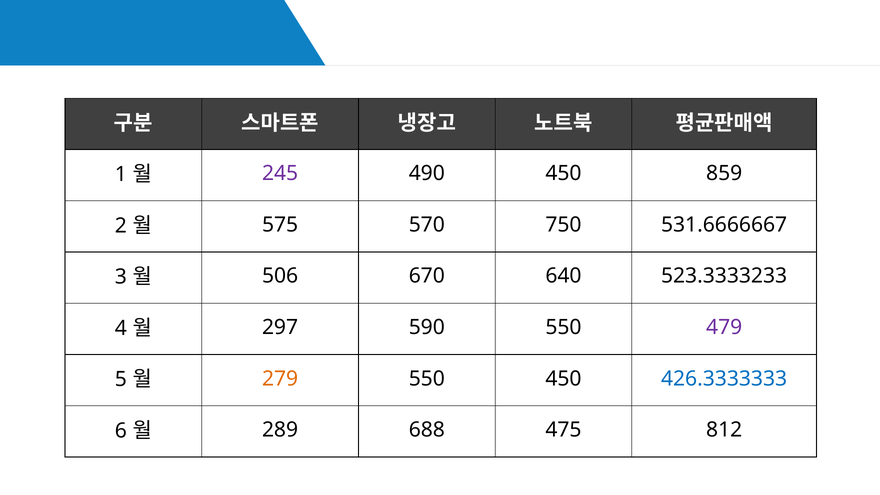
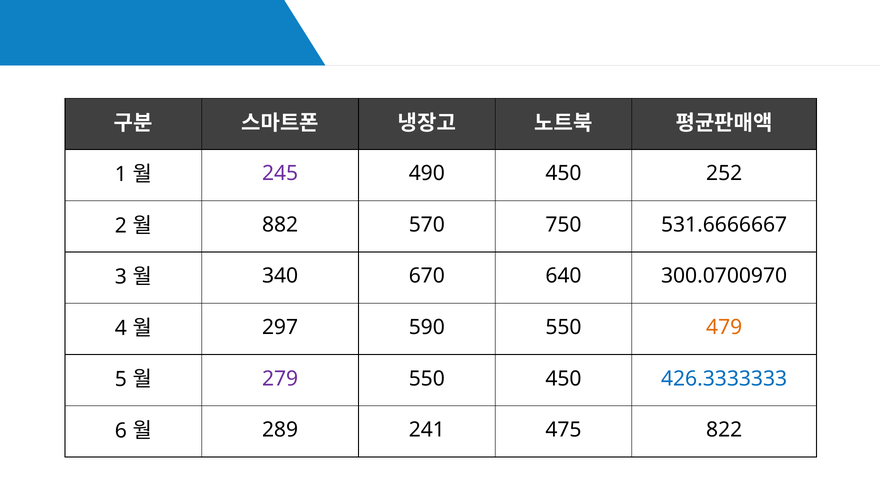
859: 859 -> 252 (724, 173)
575: 575 -> 882 (280, 225)
506: 506 -> 340 (280, 276)
523.3333233: 523.3333233 -> 300.0700970 (724, 276)
479 colour: purple -> orange (724, 327)
279 colour: orange -> purple (280, 379)
688: 688 -> 241 (427, 430)
812: 812 -> 822 (724, 430)
